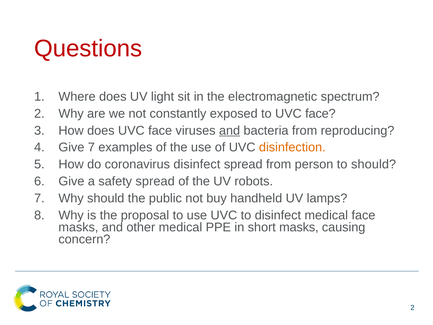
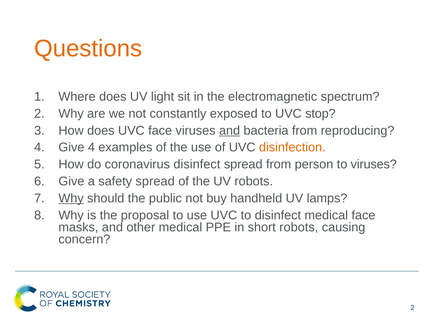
Questions colour: red -> orange (88, 49)
to UVC face: face -> stop (320, 113)
Give 7: 7 -> 4 (91, 147)
to should: should -> viruses (374, 164)
Why underline: none -> present (71, 198)
short masks: masks -> robots (299, 227)
